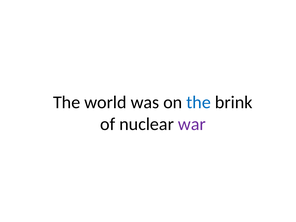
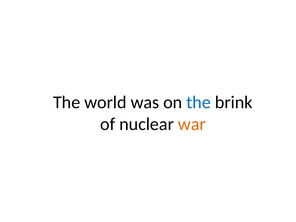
war colour: purple -> orange (192, 124)
